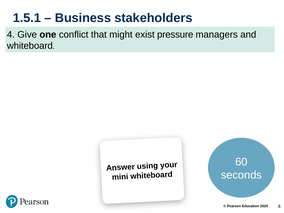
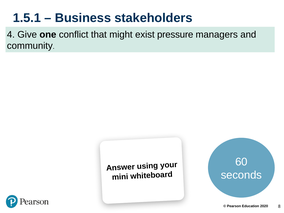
whiteboard: whiteboard -> community (30, 46)
